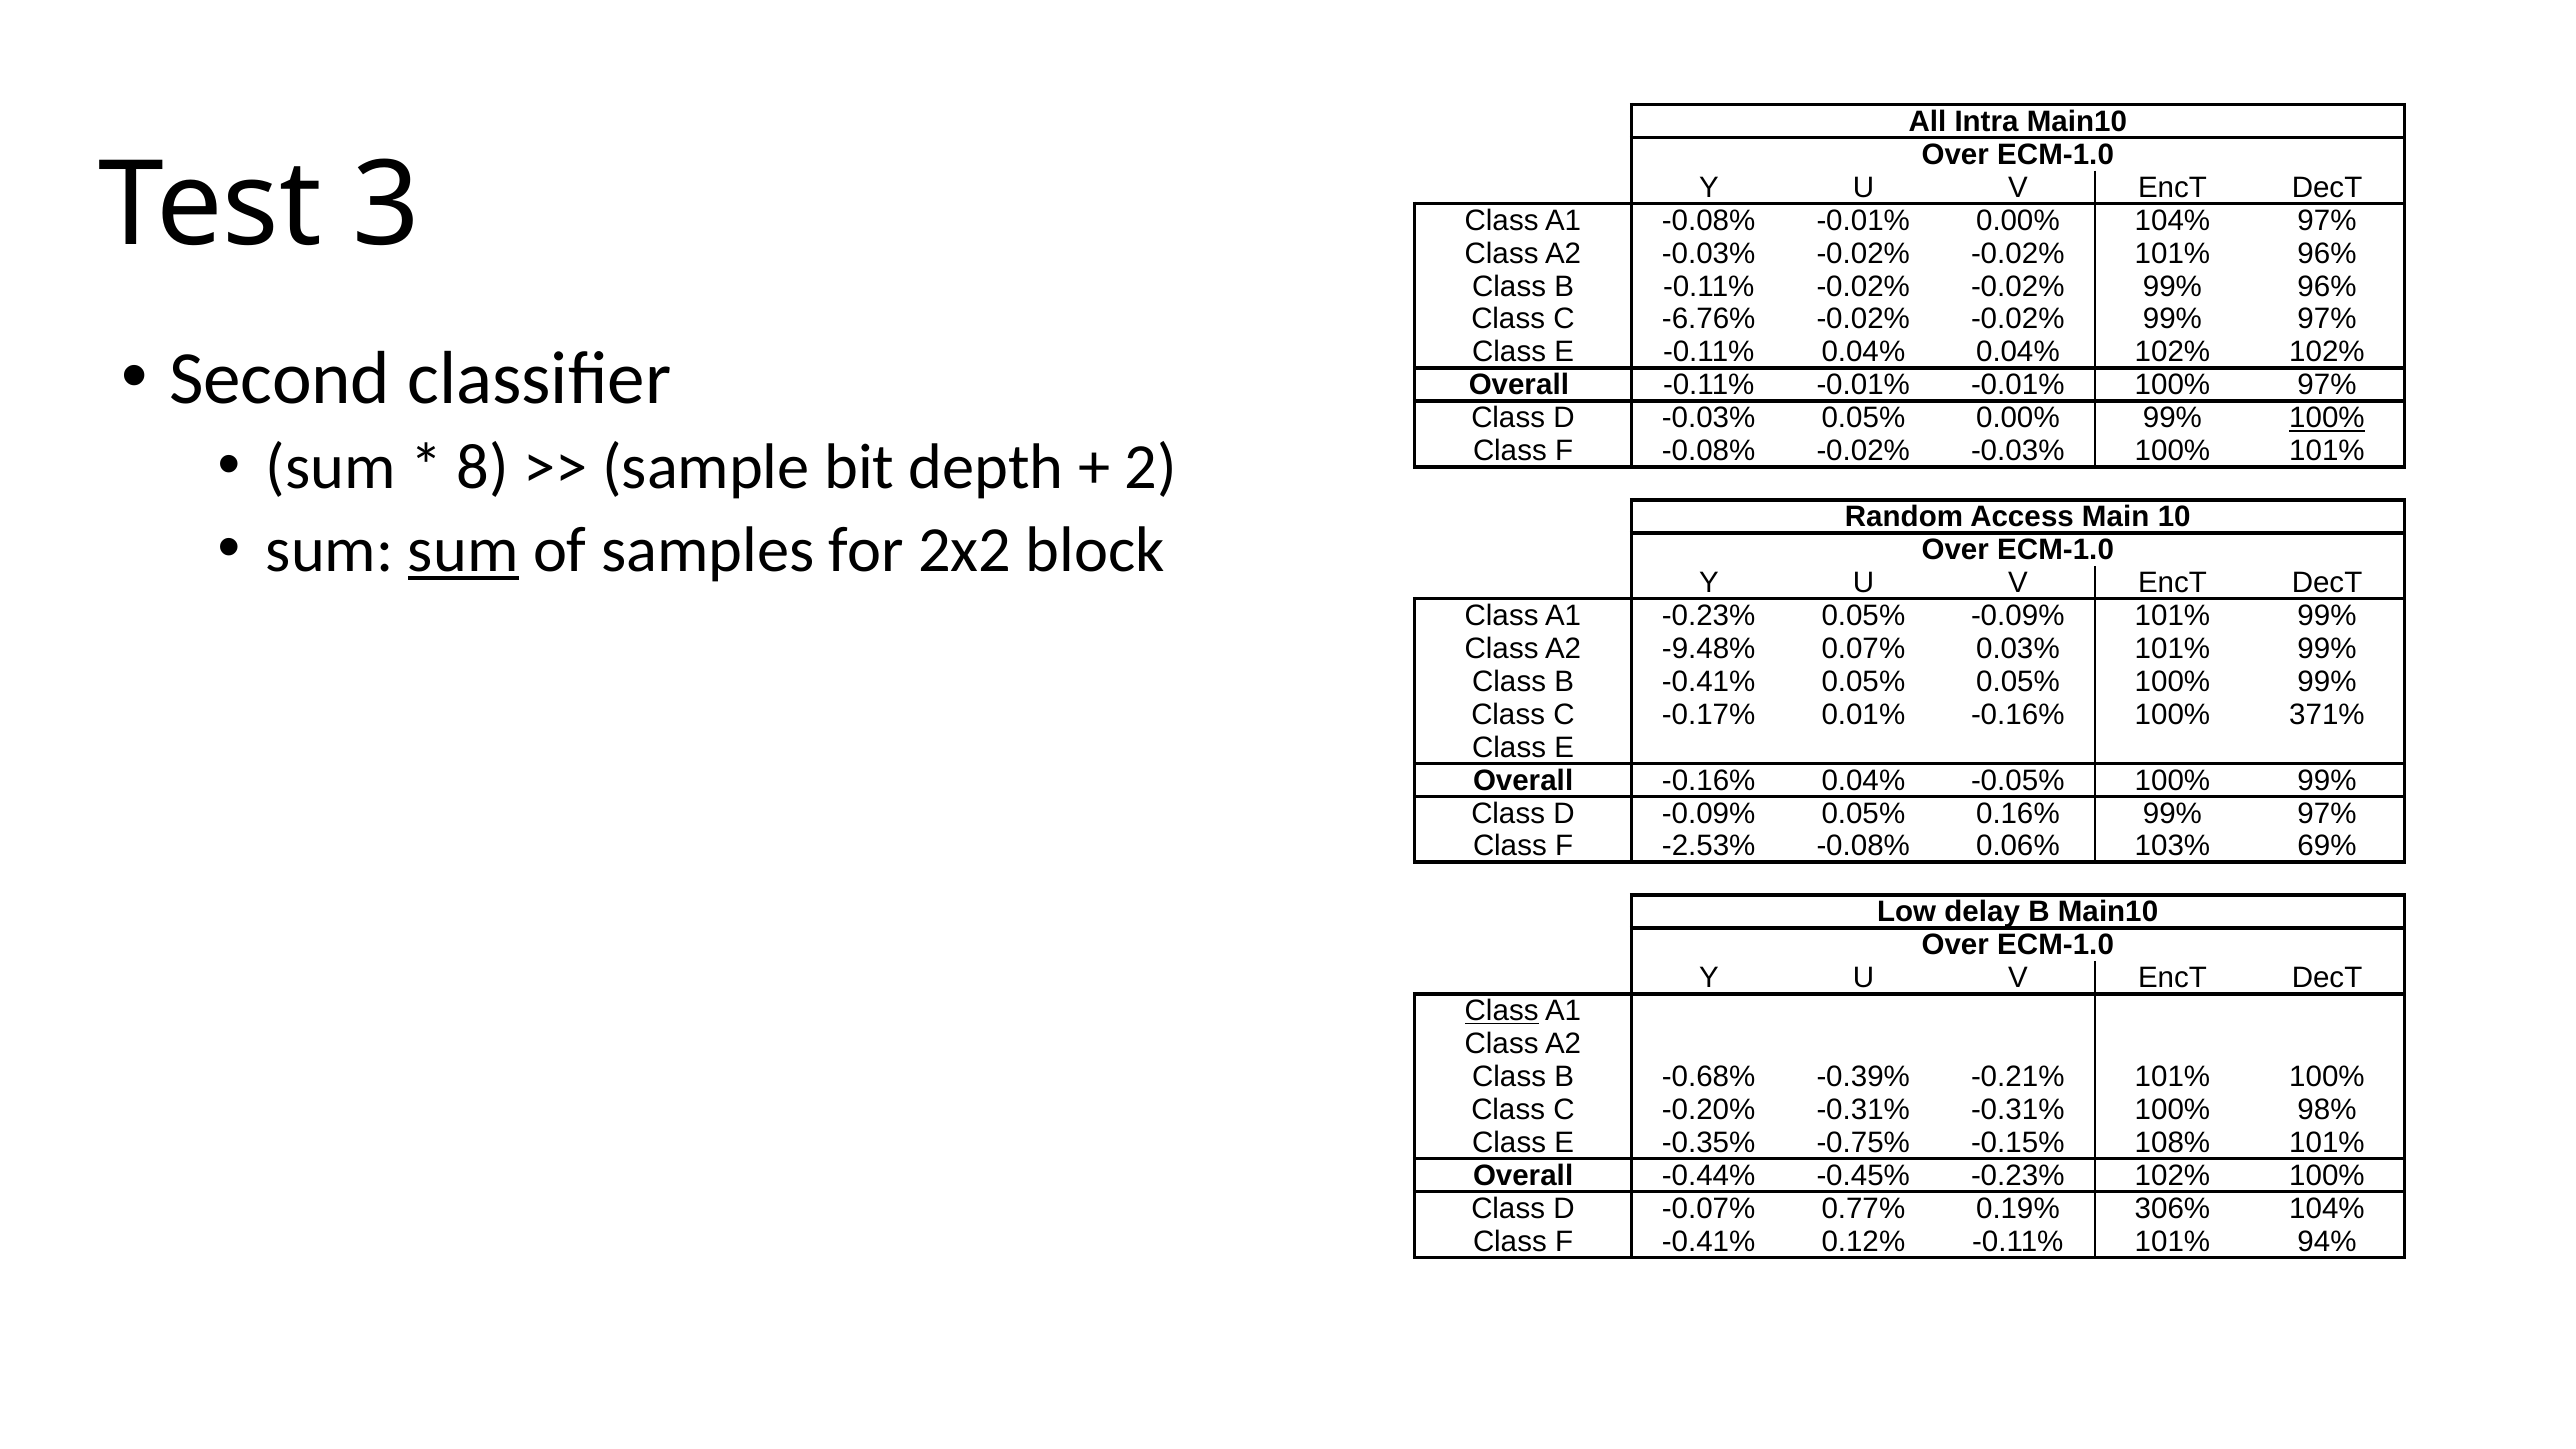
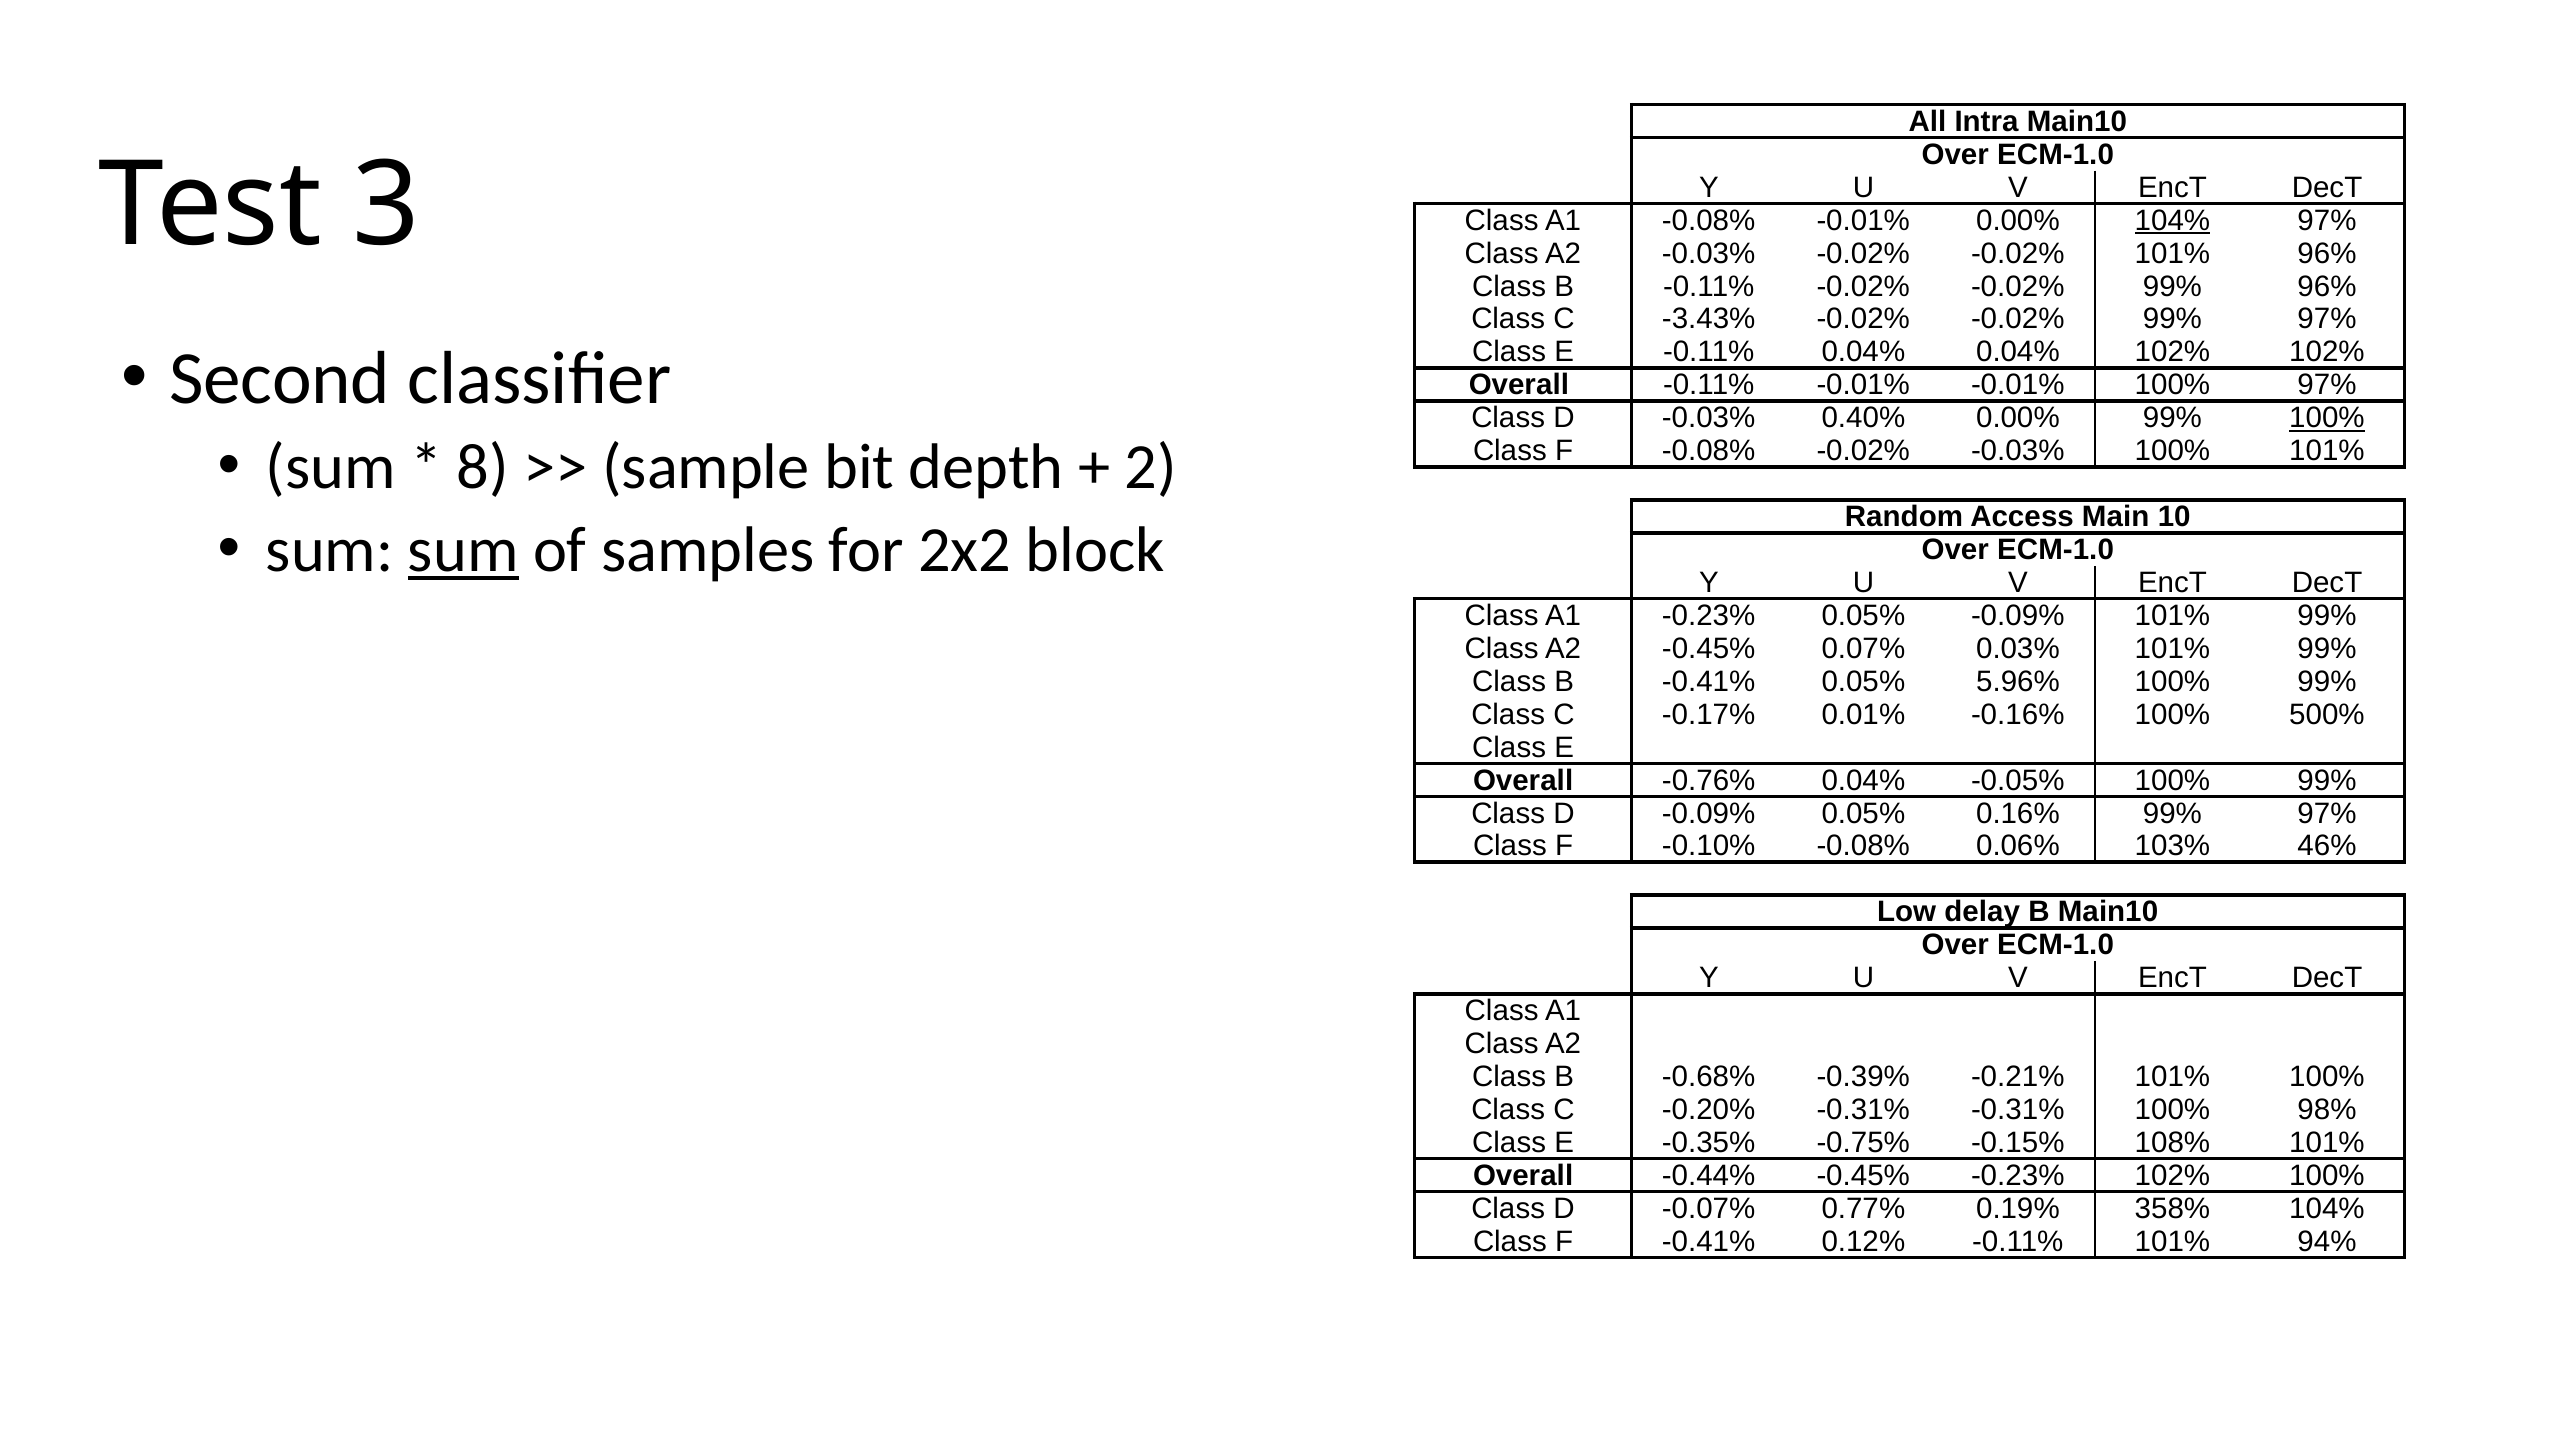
104% underline: none -> present (2172, 220)
-6.76%: -6.76% -> -3.43% (1709, 319)
-0.03% 0.05%: 0.05% -> 0.40% (1863, 418)
A2 -9.48%: -9.48% -> -0.45% (1709, 649)
0.05% 0.05%: 0.05% -> 5.96% (2018, 682)
371%: 371% -> 500% (2327, 714)
Overall -0.16%: -0.16% -> -0.76% (1709, 780)
-2.53%: -2.53% -> -0.10% (1709, 846)
69%: 69% -> 46% (2327, 846)
Class underline: present -> none (1502, 1011)
306%: 306% -> 358% (2172, 1208)
